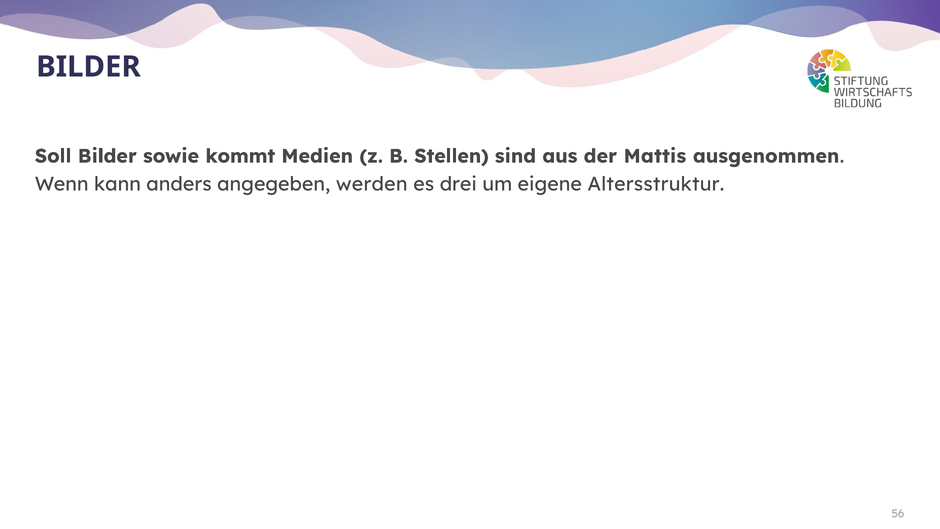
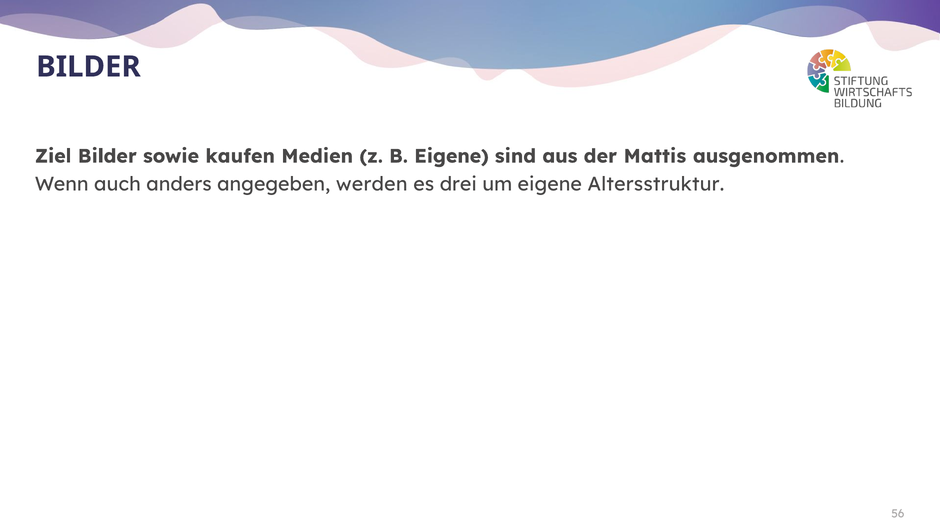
Soll: Soll -> Ziel (53, 156)
kommt: kommt -> kaufen (240, 156)
B Stellen: Stellen -> Eigene (451, 156)
kann: kann -> auch (117, 184)
